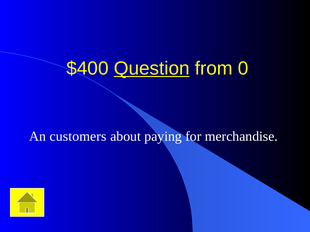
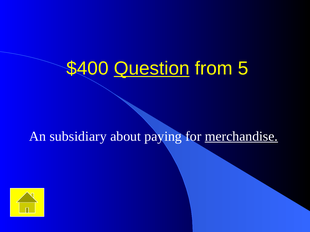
0: 0 -> 5 (243, 68)
customers: customers -> subsidiary (78, 137)
merchandise underline: none -> present (241, 137)
